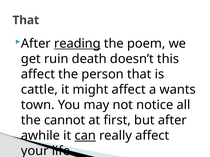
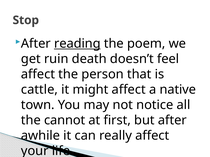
That: That -> Stop (26, 20)
this: this -> feel (168, 59)
wants: wants -> native (178, 90)
can underline: present -> none (85, 136)
